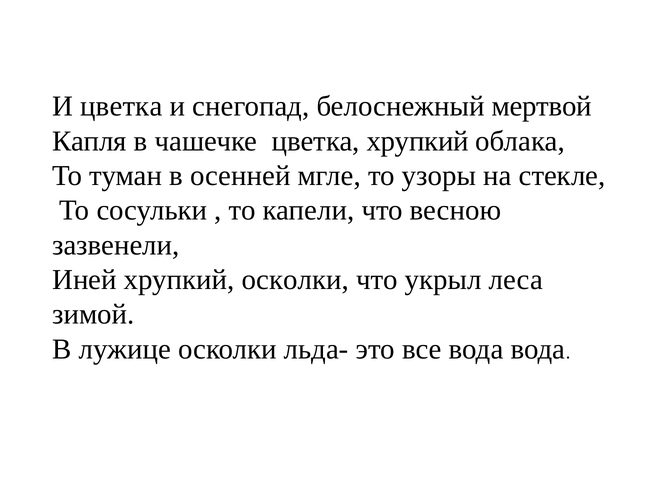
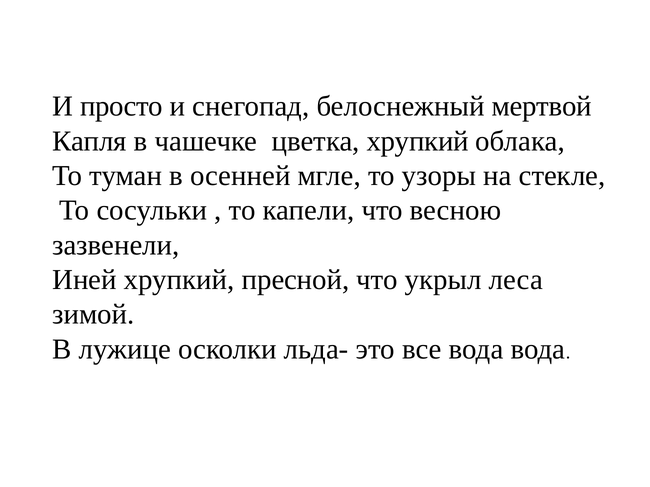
И цветка: цветка -> просто (122, 107)
хрупкий осколки: осколки -> пресной (296, 280)
